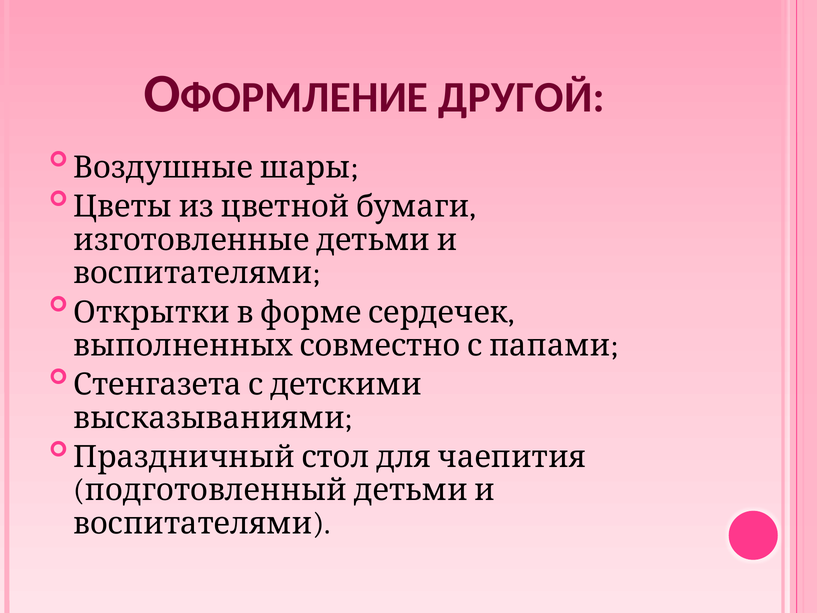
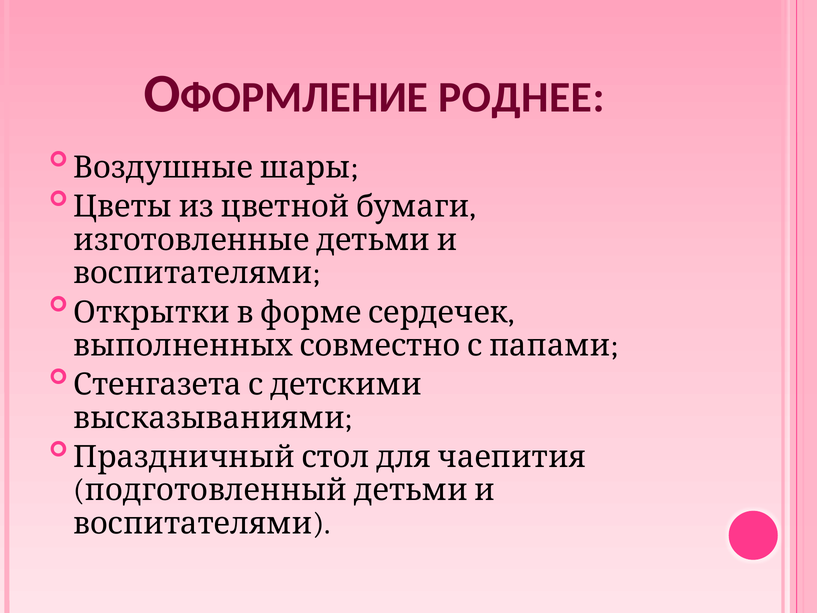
ДРУГОЙ: ДРУГОЙ -> РОДНЕЕ (521, 97)
